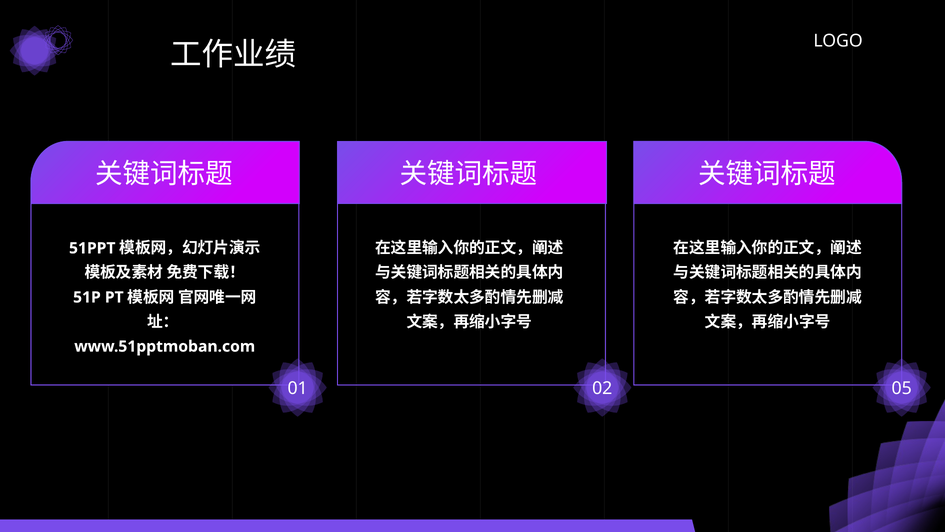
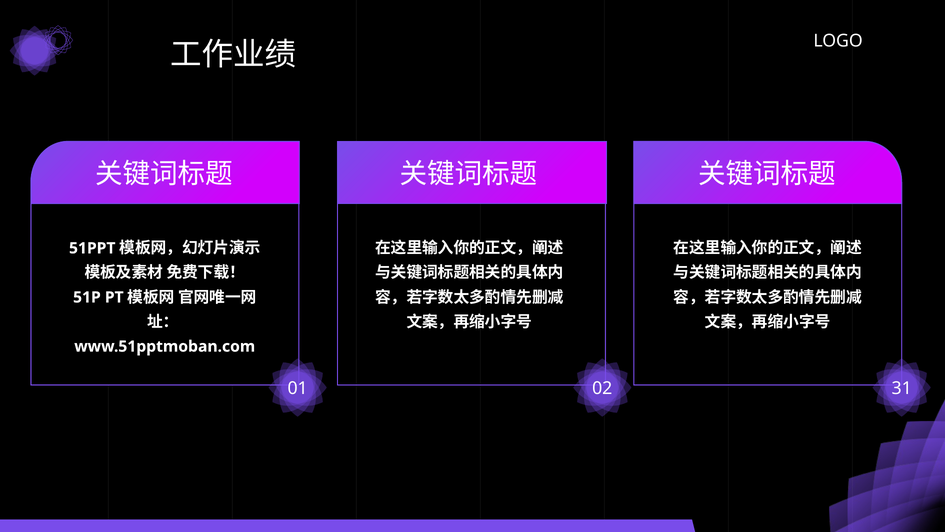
05: 05 -> 31 (902, 388)
